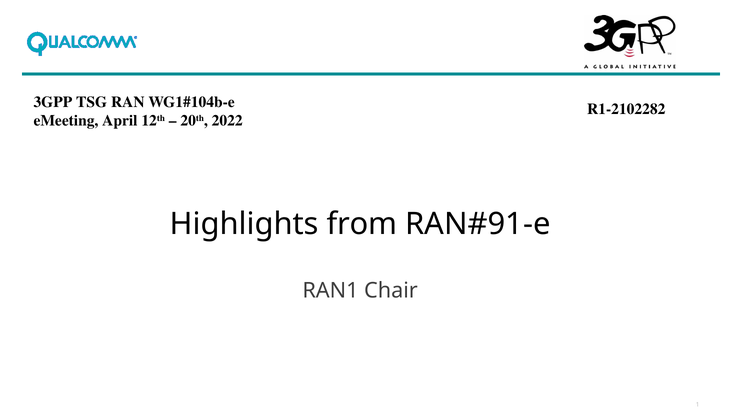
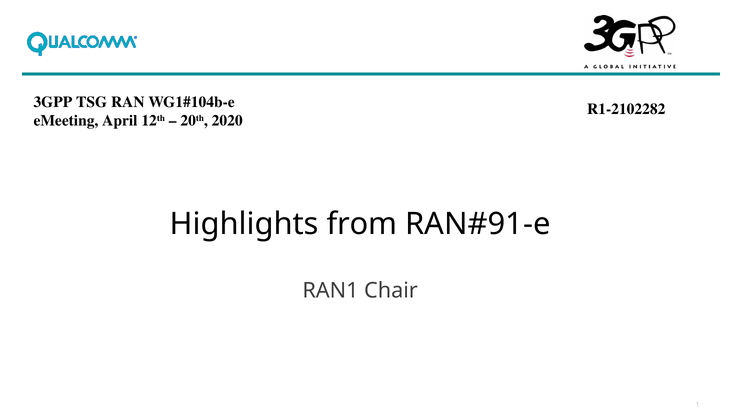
2022: 2022 -> 2020 (227, 121)
